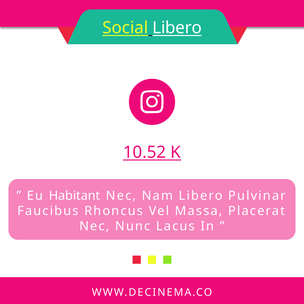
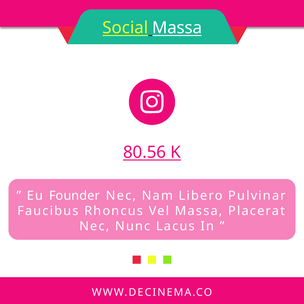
Social Libero: Libero -> Massa (177, 28)
10.52: 10.52 -> 80.56 (145, 152)
Habitant: Habitant -> Founder (74, 196)
